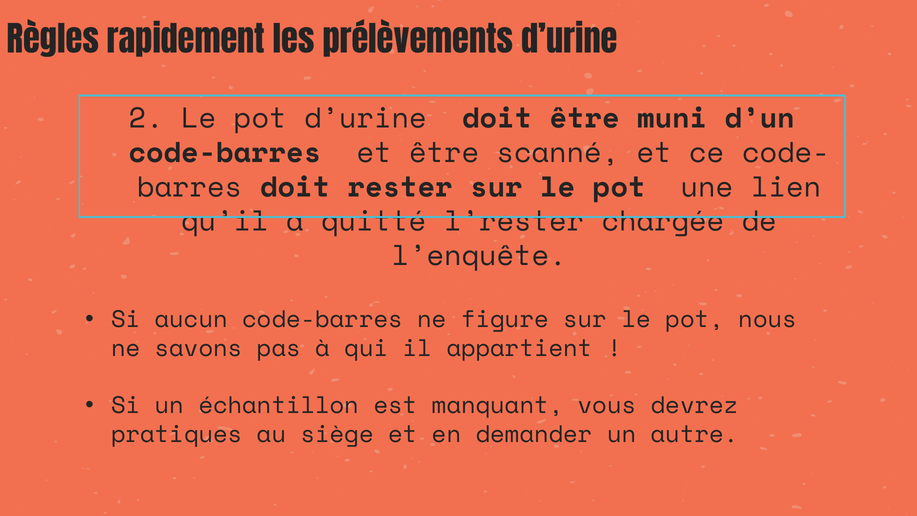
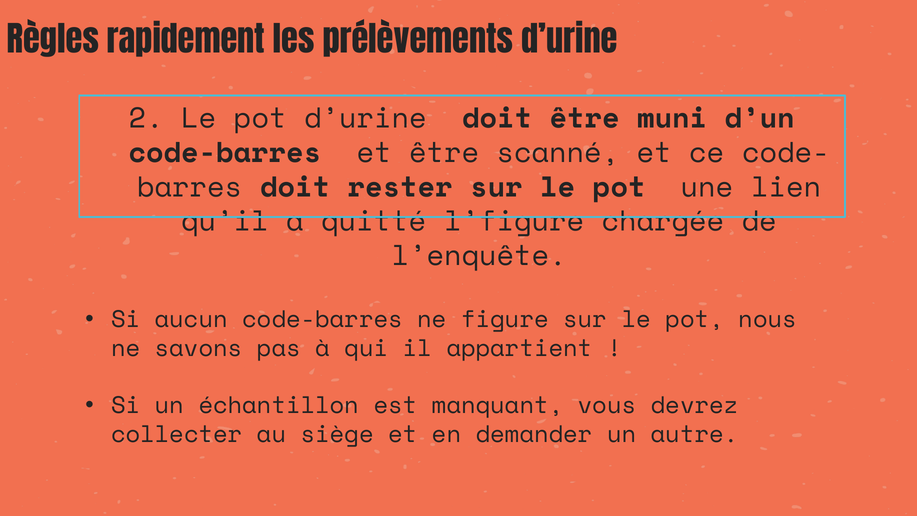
l’rester: l’rester -> l’figure (514, 221)
pratiques: pratiques -> collecter (177, 434)
